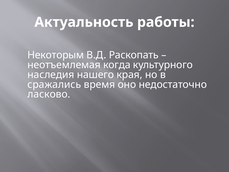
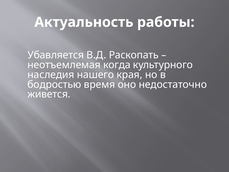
Некоторым: Некоторым -> Убавляется (56, 55)
сражались: сражались -> бодростью (54, 84)
ласково: ласково -> живется (49, 94)
